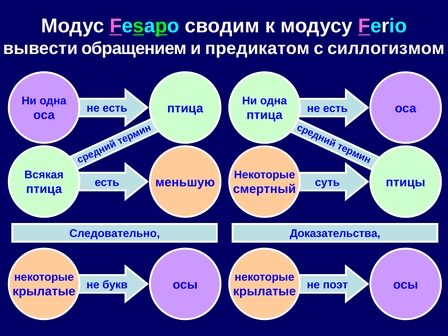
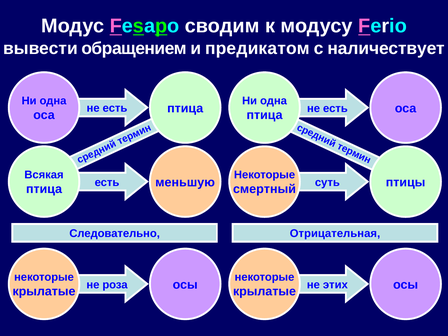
силлогизмом: силлогизмом -> наличествует (386, 48)
Доказательства: Доказательства -> Отрицательная (335, 234)
букв: букв -> роза (115, 285)
поэт: поэт -> этих (335, 285)
